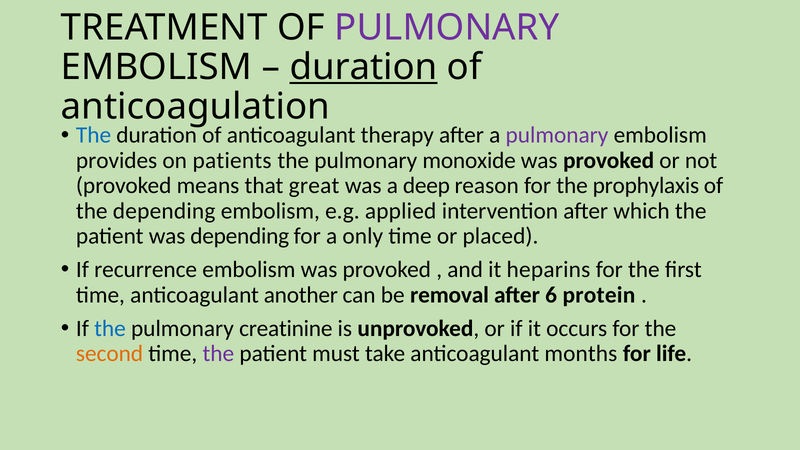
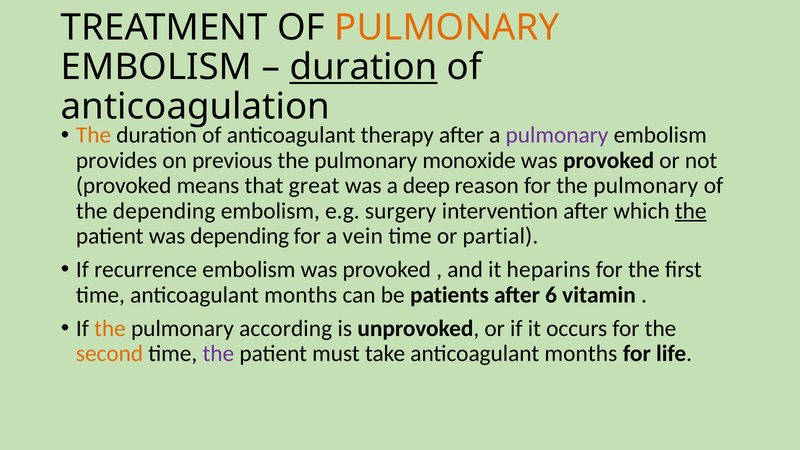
PULMONARY colour: purple -> orange (447, 28)
The colour: blue -> orange (94, 135)
patients: patients -> previous (232, 160)
for the prophylaxis: prophylaxis -> pulmonary (646, 186)
applied: applied -> surgery (401, 211)
the underline: none -> present (691, 211)
only: only -> vein (363, 236)
placed: placed -> partial (500, 236)
time anticoagulant another: another -> months (301, 295)
removal: removal -> patients (449, 295)
protein: protein -> vitamin (599, 295)
the colour: blue -> orange (110, 328)
creatinine: creatinine -> according (286, 328)
